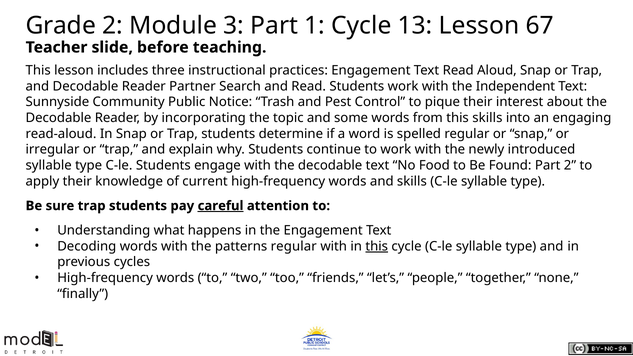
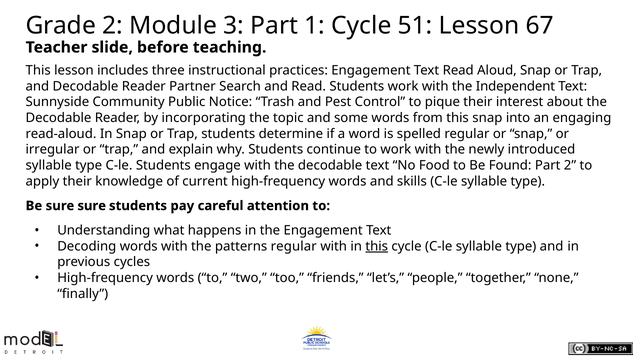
13: 13 -> 51 (415, 25)
this skills: skills -> snap (487, 118)
sure trap: trap -> sure (92, 206)
careful underline: present -> none (221, 206)
